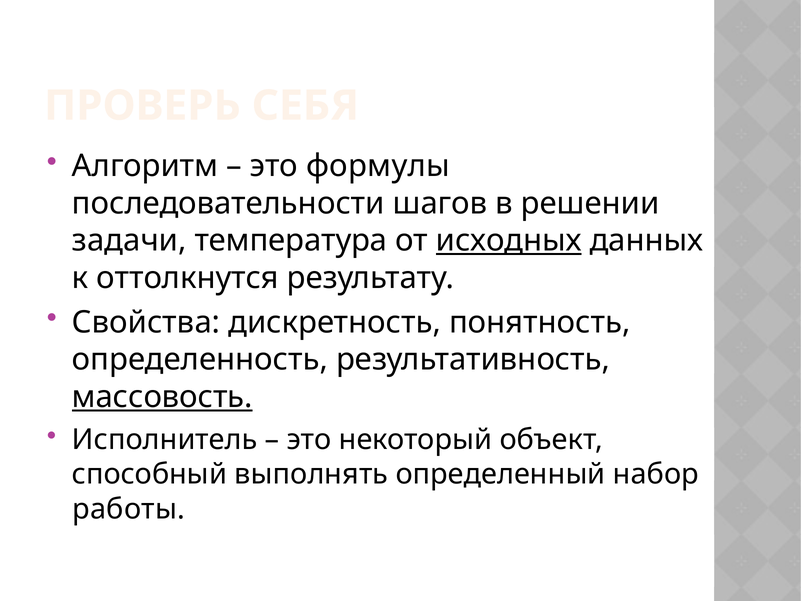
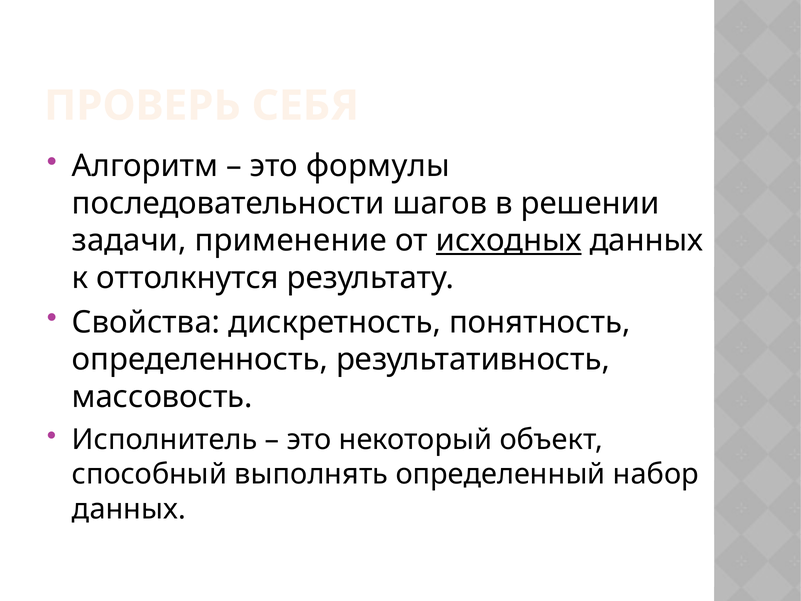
температура: температура -> применение (291, 241)
массовость underline: present -> none (162, 397)
работы: работы -> данных (129, 509)
